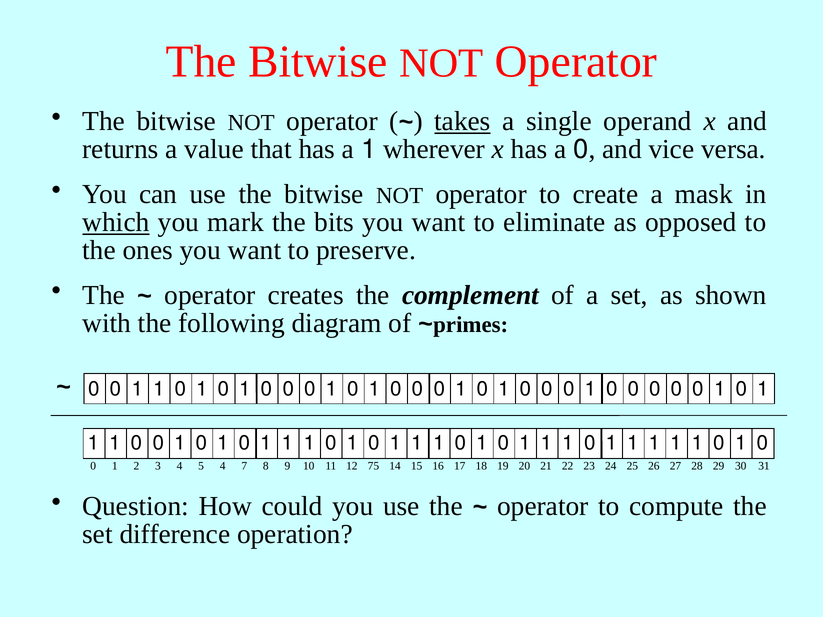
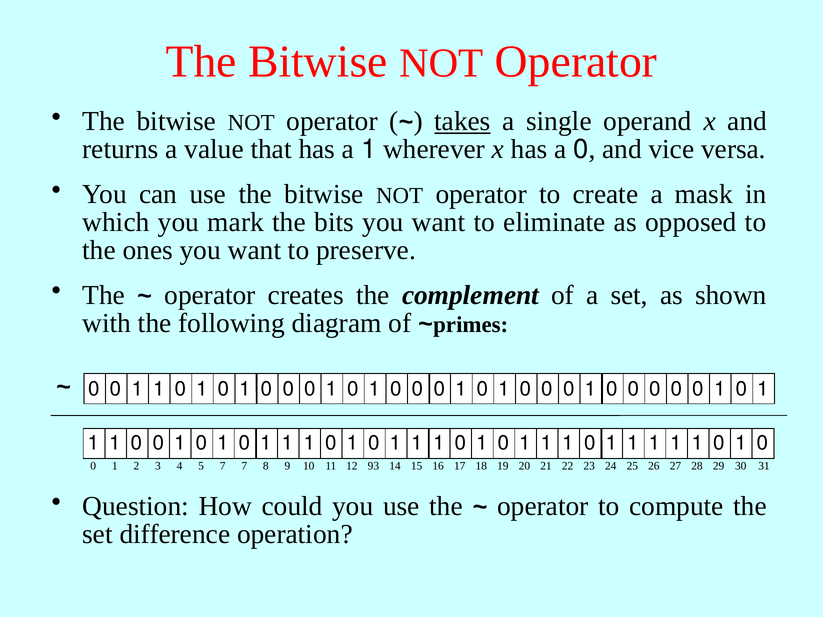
which underline: present -> none (116, 223)
5 4: 4 -> 7 (223, 466)
75: 75 -> 93 (373, 466)
